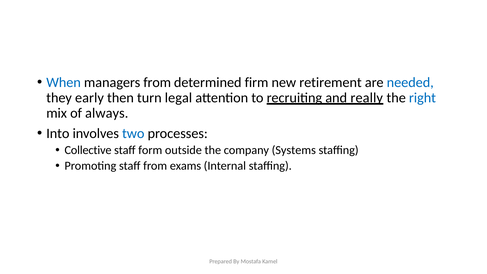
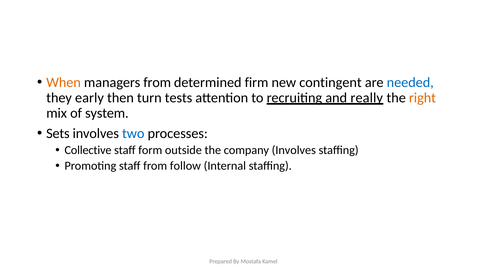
When colour: blue -> orange (64, 82)
retirement: retirement -> contingent (330, 82)
legal: legal -> tests (179, 98)
right colour: blue -> orange (422, 98)
always: always -> system (107, 113)
Into: Into -> Sets (58, 133)
company Systems: Systems -> Involves (294, 150)
exams: exams -> follow (185, 166)
